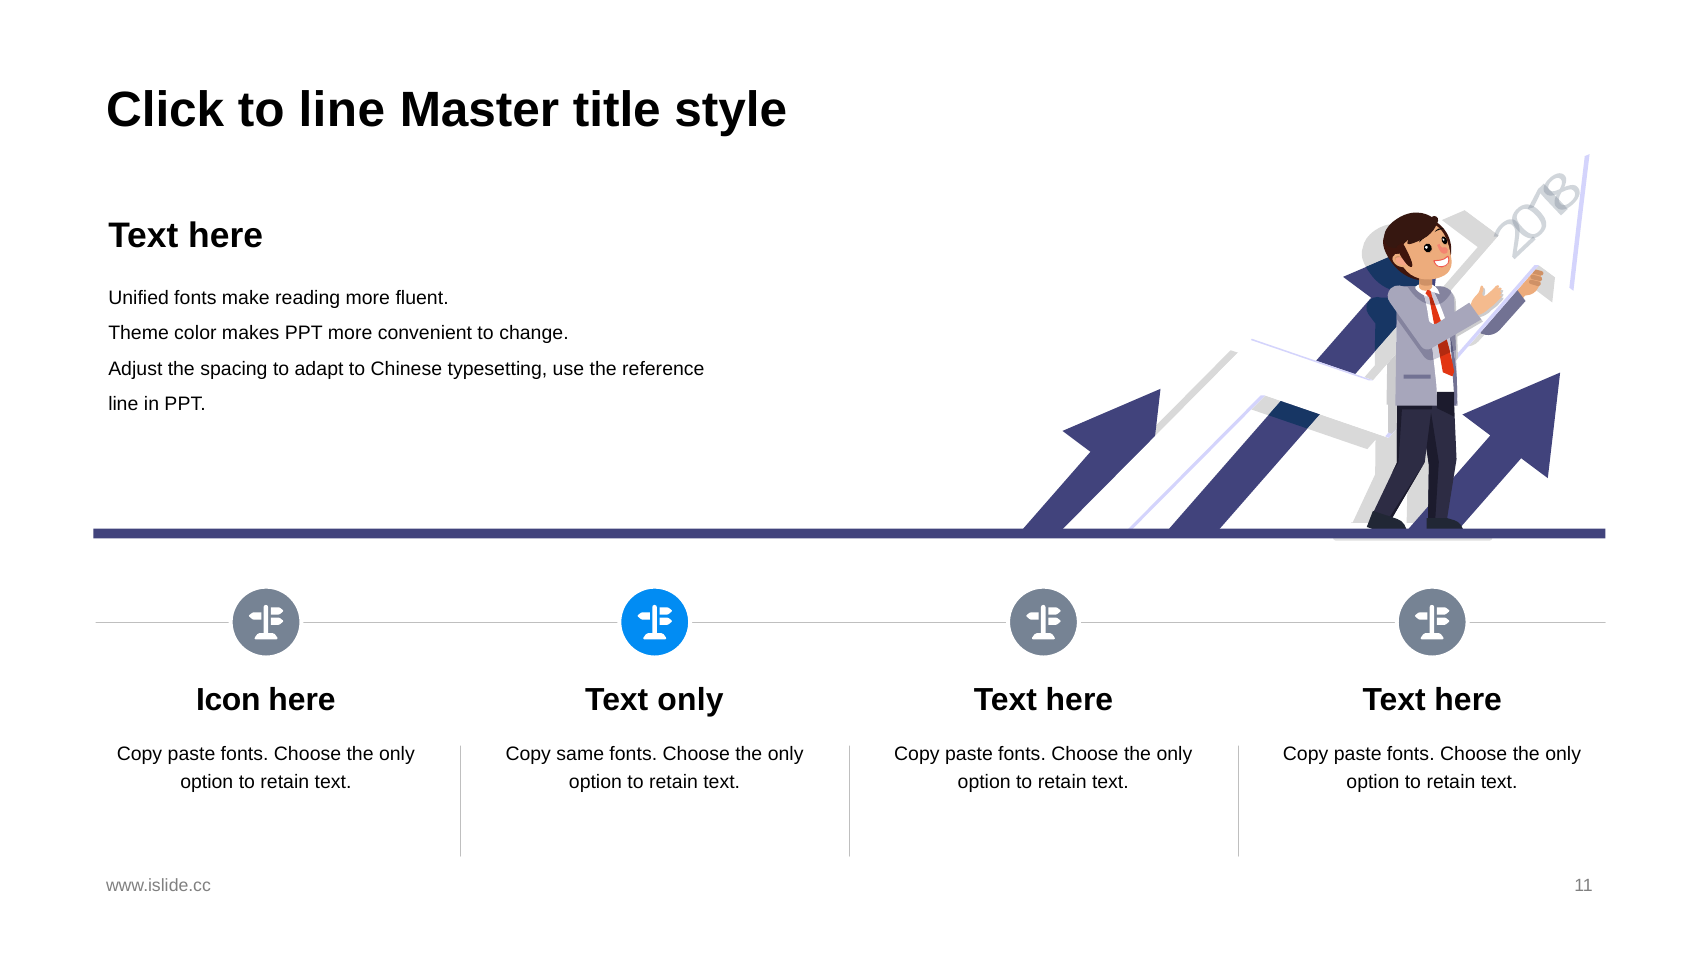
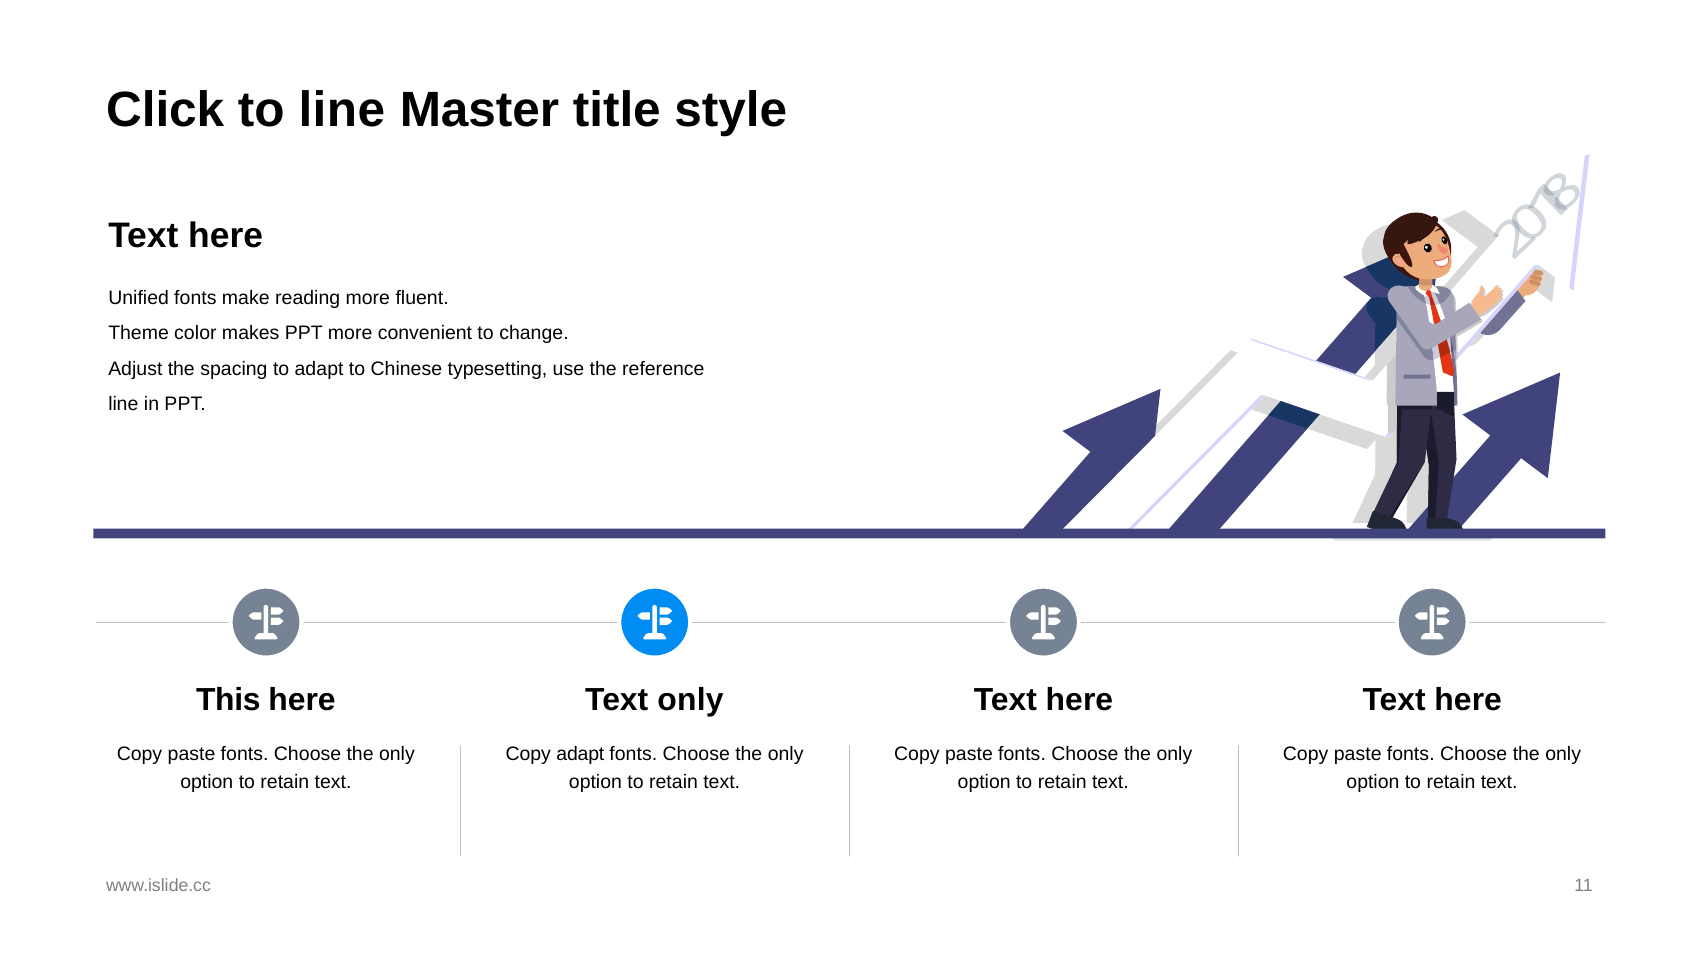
Icon: Icon -> This (228, 700)
Copy same: same -> adapt (580, 754)
